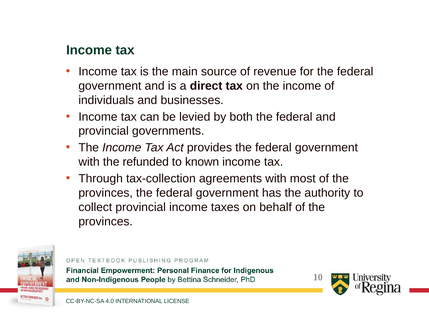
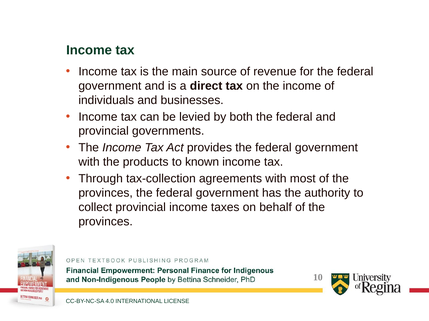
refunded: refunded -> products (146, 162)
